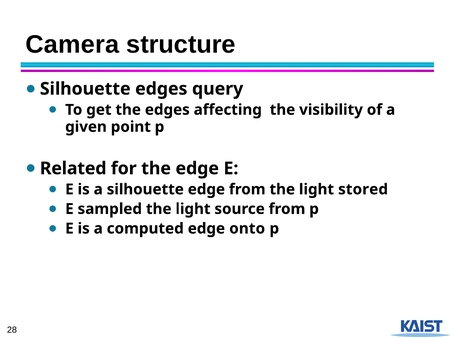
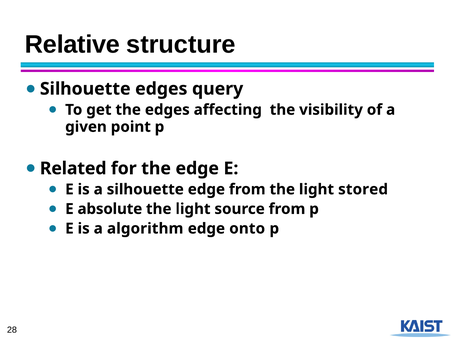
Camera: Camera -> Relative (72, 44)
sampled: sampled -> absolute (110, 209)
computed: computed -> algorithm (145, 229)
